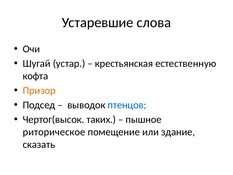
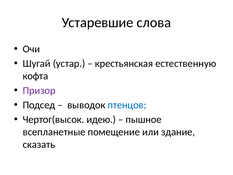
Призор colour: orange -> purple (39, 90)
таких: таких -> идею (101, 119)
риторическое: риторическое -> всепланетные (54, 132)
